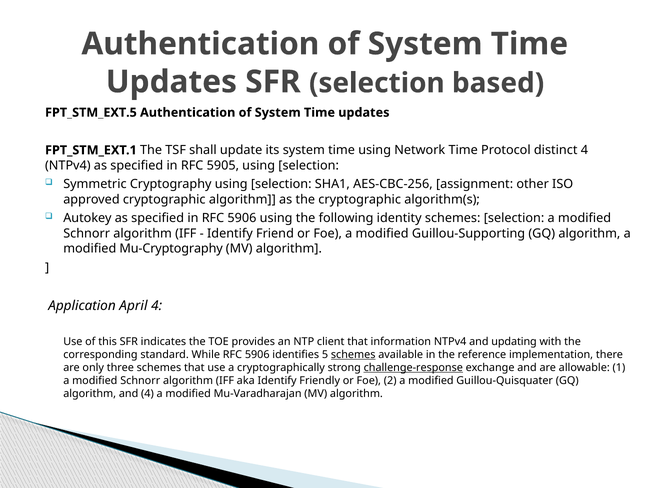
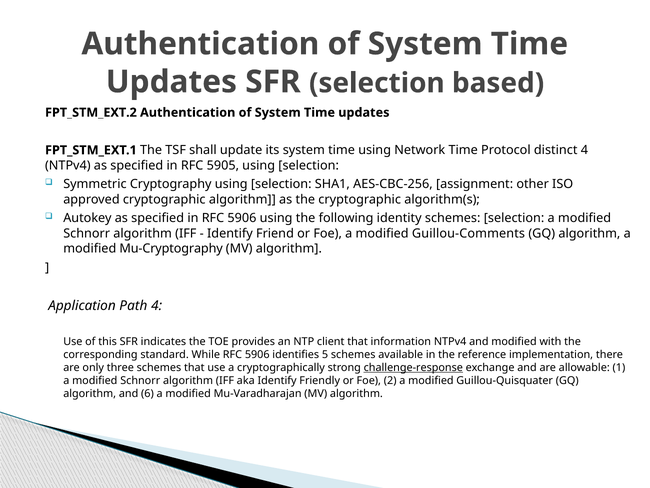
FPT_STM_EXT.5: FPT_STM_EXT.5 -> FPT_STM_EXT.2 (91, 112)
Guillou-Supporting: Guillou-Supporting -> Guillou-Comments (469, 233)
April: April -> Path (133, 305)
and updating: updating -> modified (514, 341)
schemes underline: present -> none (353, 354)
and 4: 4 -> 6 (147, 393)
